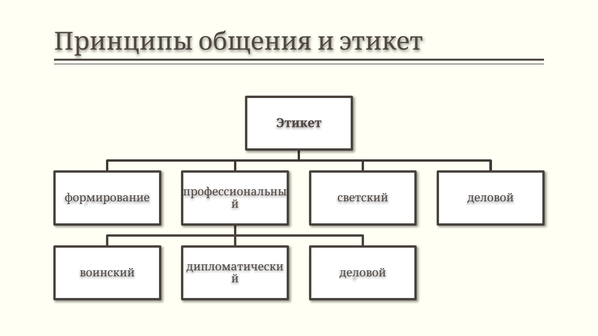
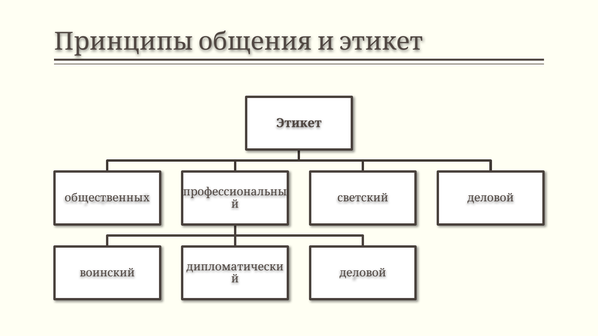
формирование: формирование -> общественных (107, 198)
